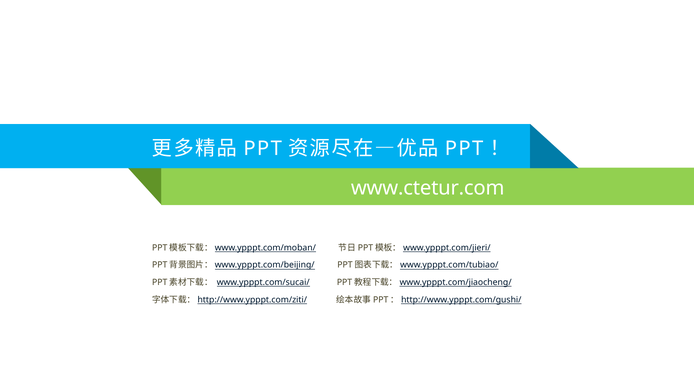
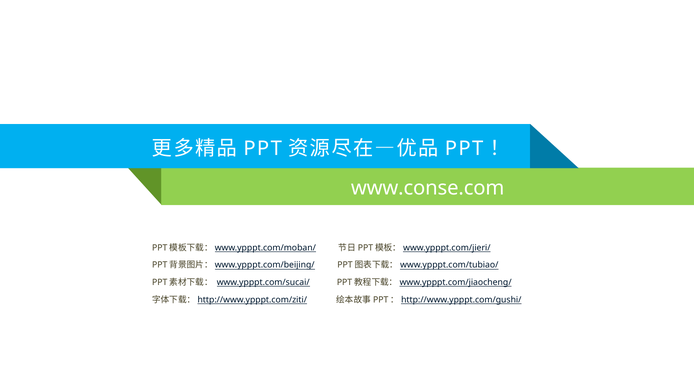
www.ctetur.com: www.ctetur.com -> www.conse.com (428, 188)
